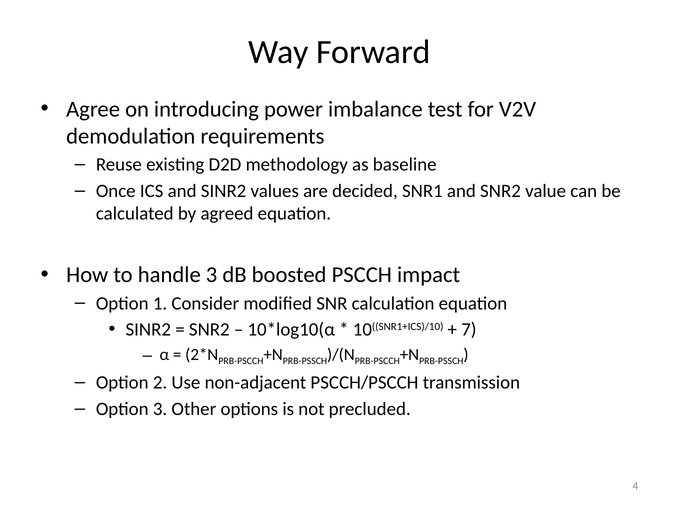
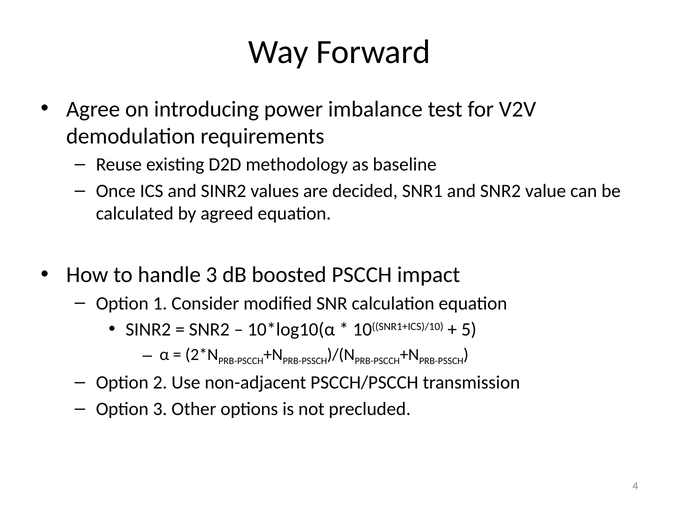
7: 7 -> 5 (469, 330)
